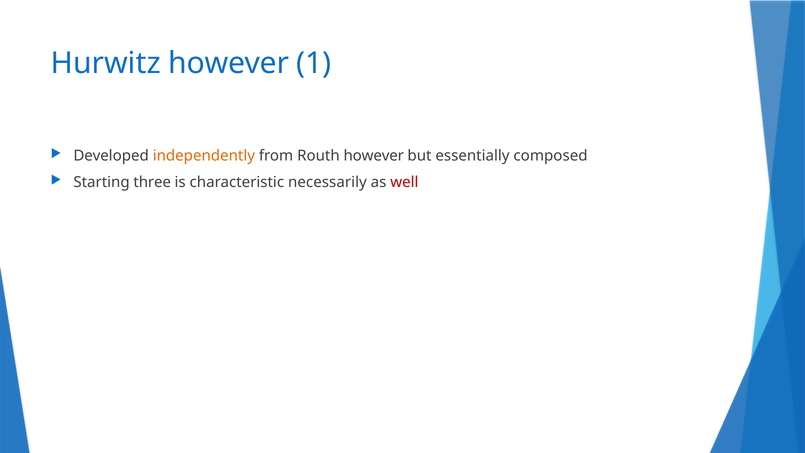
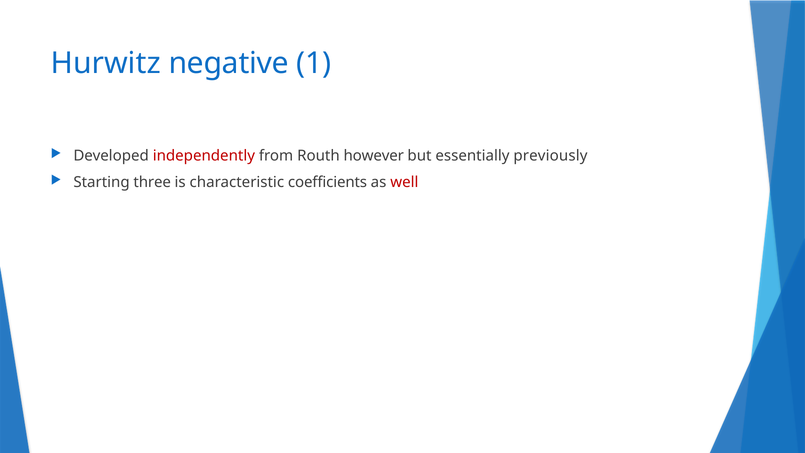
Hurwitz however: however -> negative (229, 63)
independently colour: orange -> red (204, 156)
composed: composed -> previously (550, 156)
necessarily: necessarily -> coefficients (328, 182)
